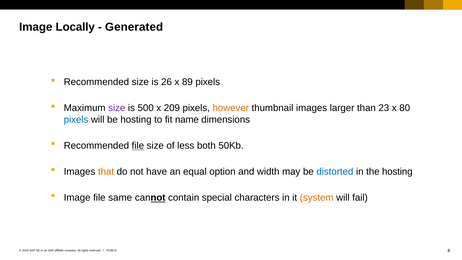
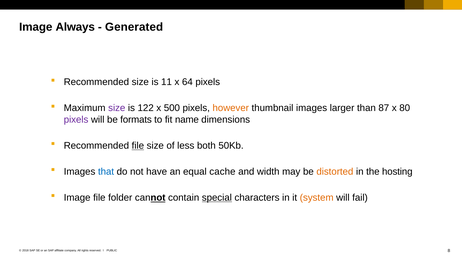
Locally: Locally -> Always (75, 27)
26: 26 -> 11 (167, 82)
89: 89 -> 64 (187, 82)
500: 500 -> 122 (146, 108)
209: 209 -> 500 (172, 108)
23: 23 -> 87 (384, 108)
pixels colour: blue -> purple (76, 120)
be hosting: hosting -> formats (136, 120)
that colour: orange -> blue (106, 172)
option: option -> cache (222, 172)
distorted colour: blue -> orange (335, 172)
same: same -> folder (120, 198)
special underline: none -> present (217, 198)
